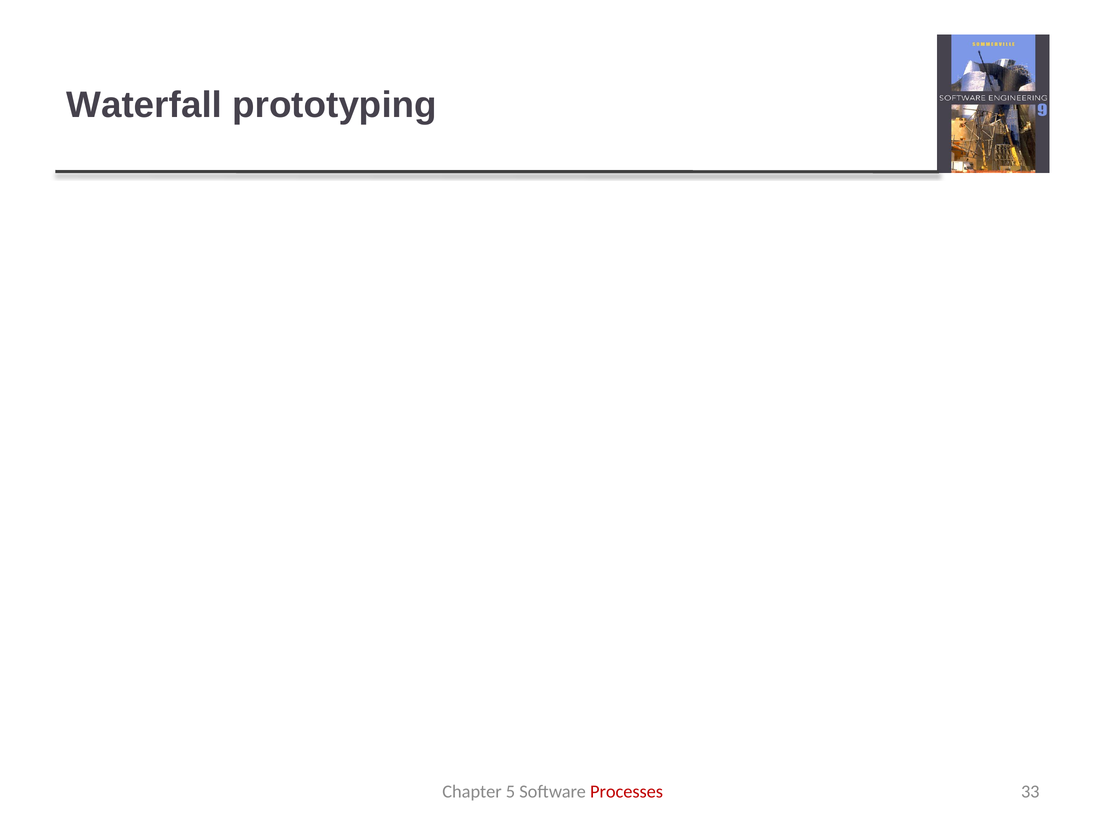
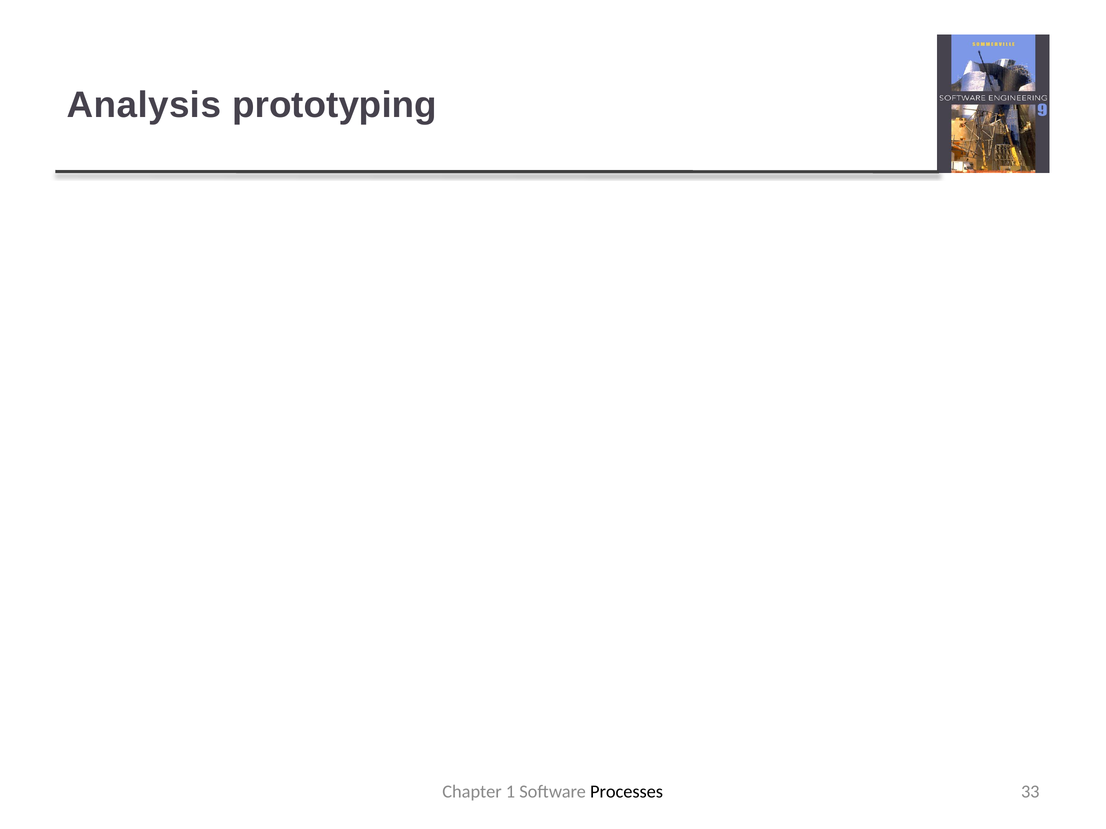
Waterfall: Waterfall -> Analysis (144, 105)
5: 5 -> 1 (511, 792)
Processes colour: red -> black (627, 792)
